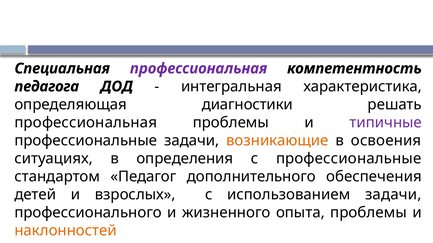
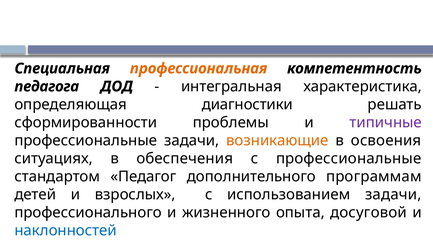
профессиональная colour: purple -> orange (199, 69)
профессиональная: профессиональная -> сформированности (86, 123)
определения: определения -> обеспечения (185, 159)
обеспечения: обеспечения -> программам (374, 177)
опыта проблемы: проблемы -> досуговой (369, 213)
наклонностей colour: orange -> blue (66, 231)
